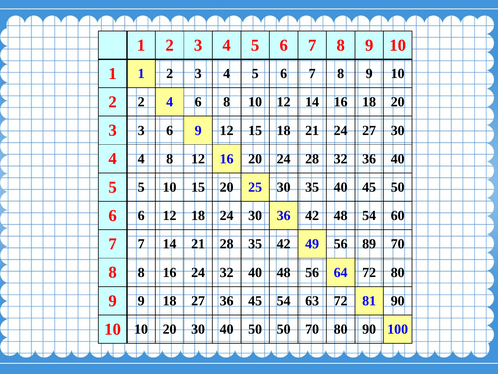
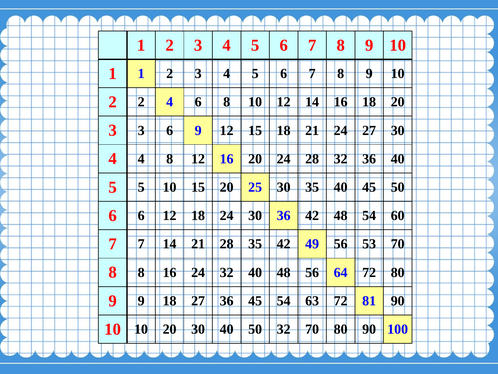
89: 89 -> 53 (369, 244)
50 50: 50 -> 32 (284, 329)
